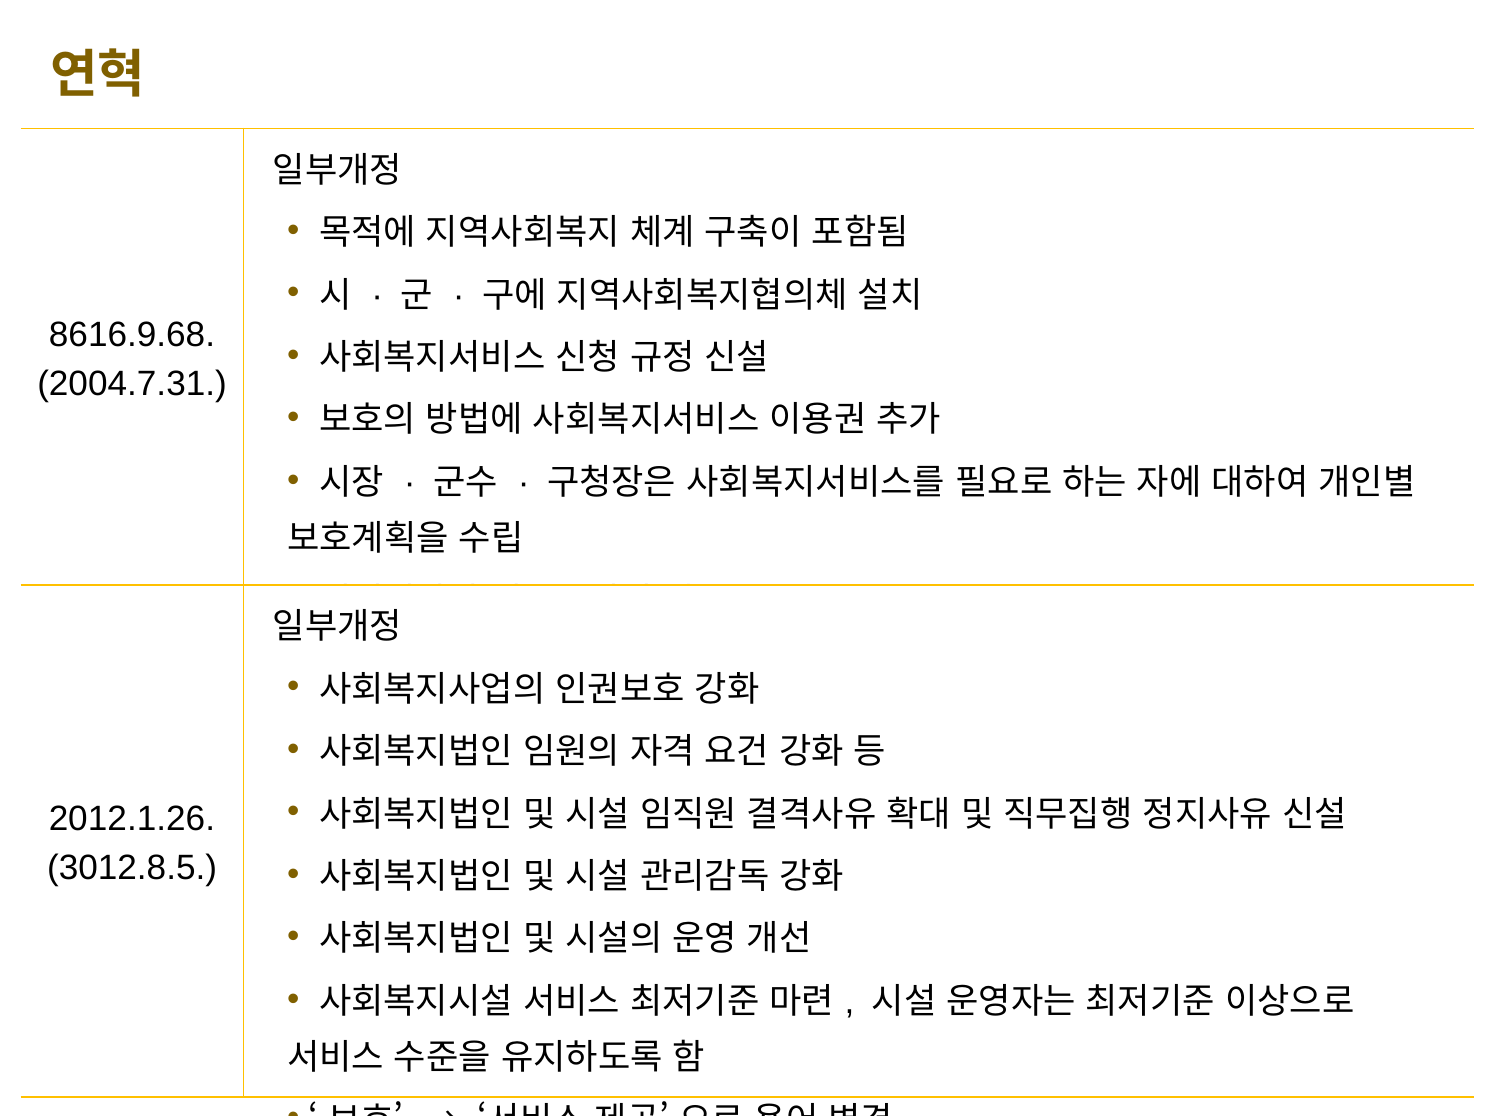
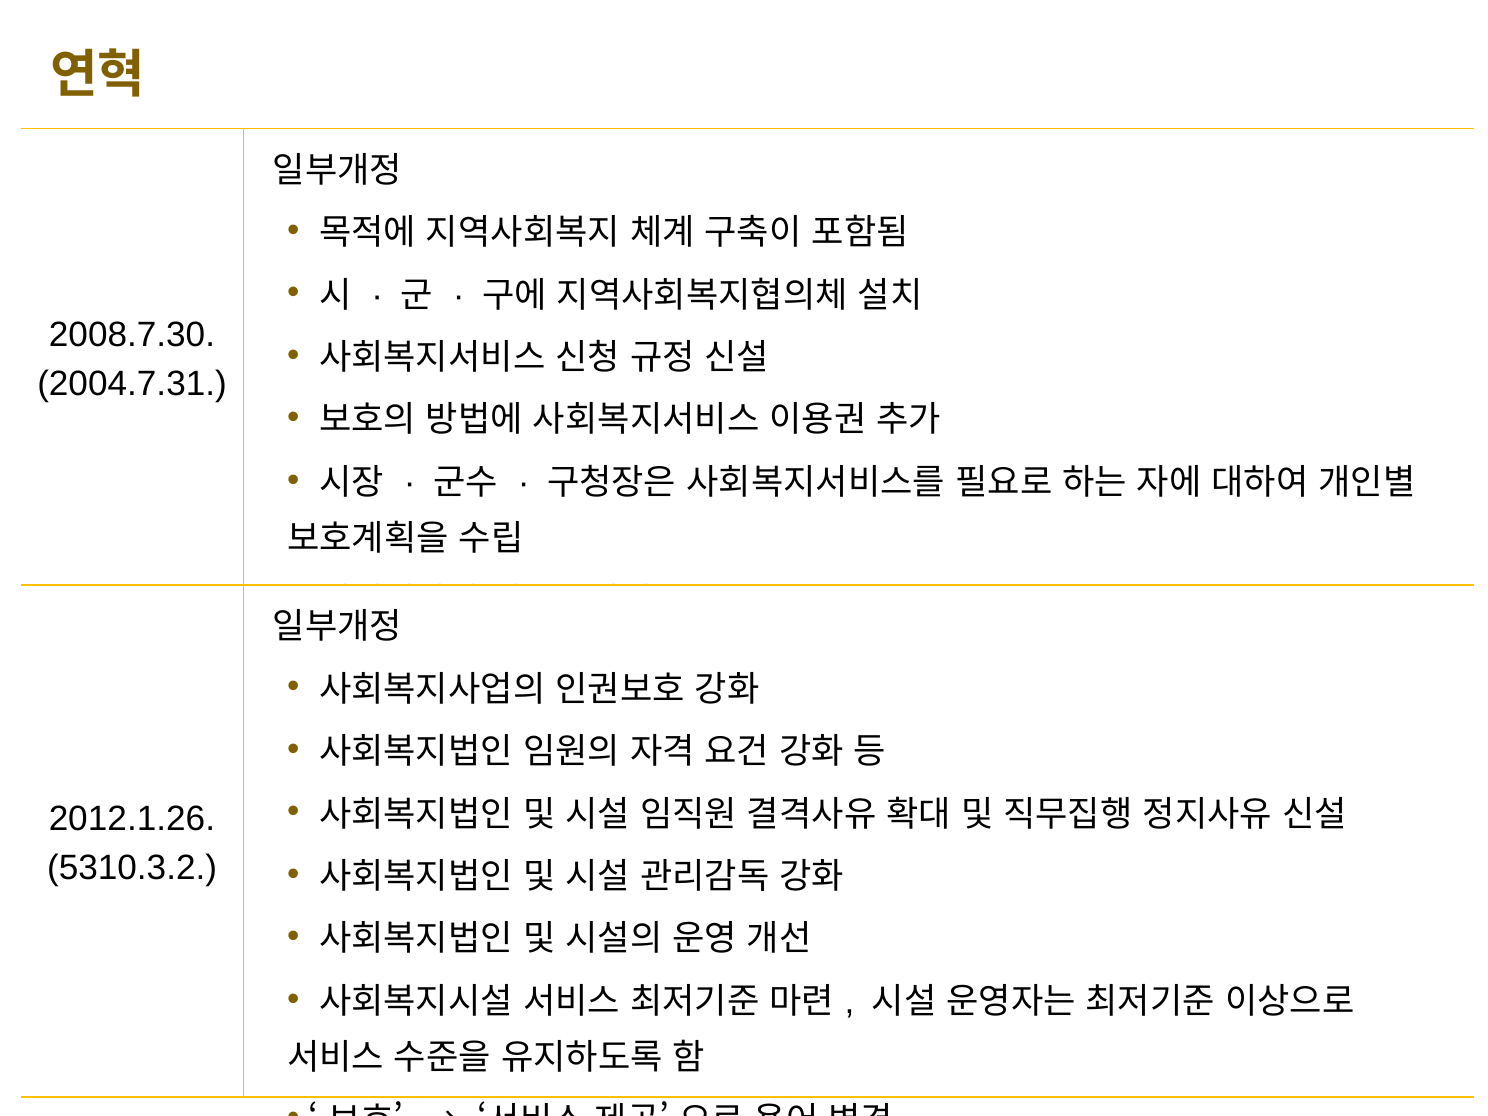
8616.9.68: 8616.9.68 -> 2008.7.30 (132, 335)
3012.8.5: 3012.8.5 -> 5310.3.2 (132, 868)
